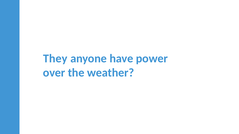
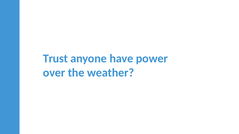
They: They -> Trust (55, 59)
